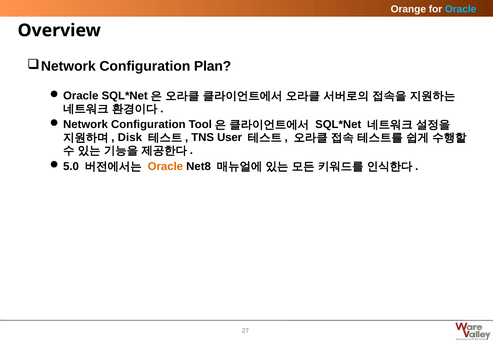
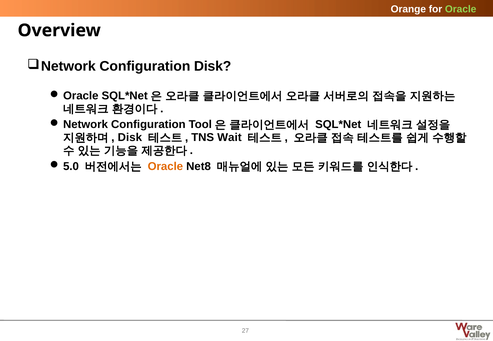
Oracle colour: light blue -> light green (461, 9)
Configuration Plan: Plan -> Disk (213, 66)
User: User -> Wait (229, 138)
